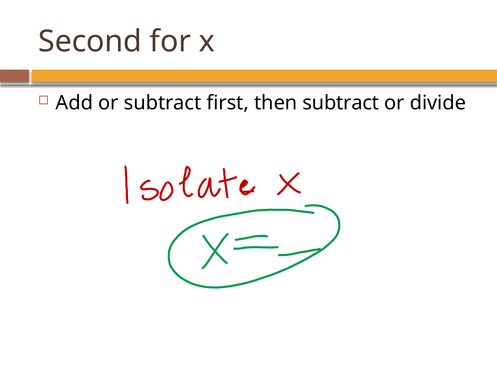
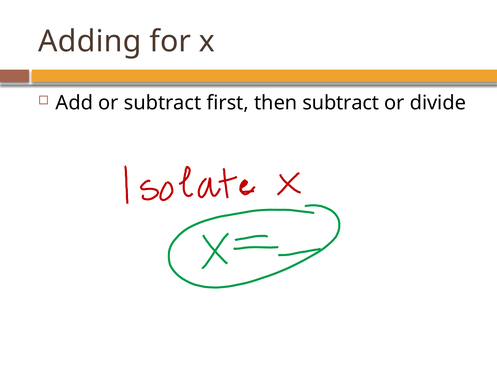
Second: Second -> Adding (90, 41)
